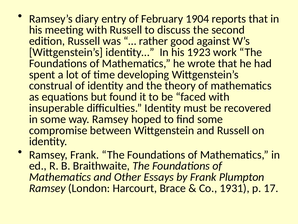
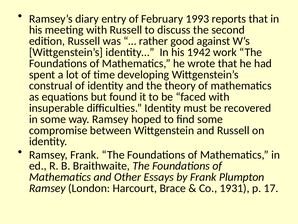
1904: 1904 -> 1993 (197, 19)
1923: 1923 -> 1942 (199, 52)
